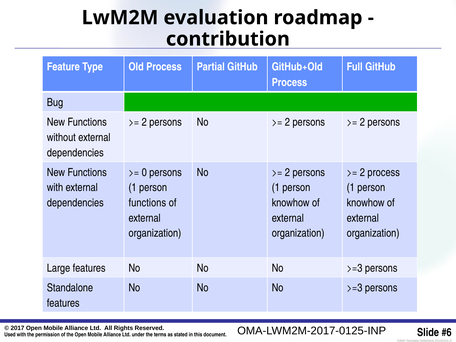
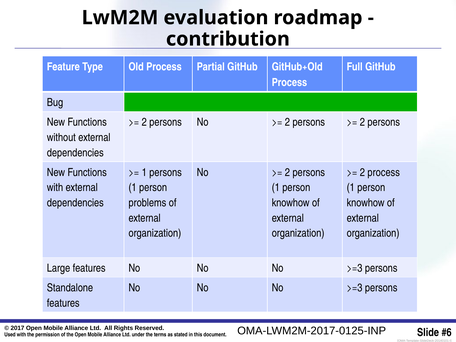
0: 0 -> 1 (144, 172)
functions: functions -> problems (147, 203)
